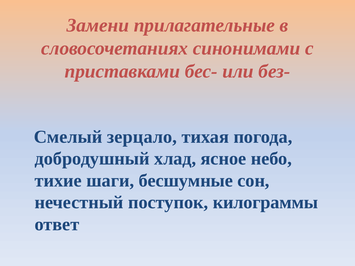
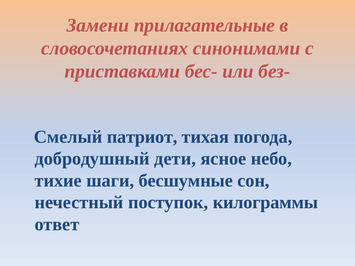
зерцало: зерцало -> патриот (142, 137)
хлад: хлад -> дети (175, 159)
